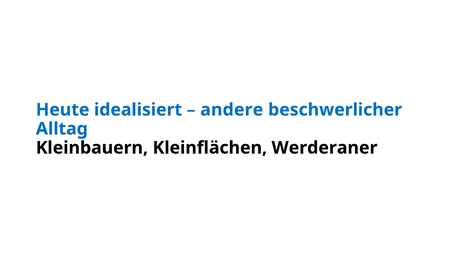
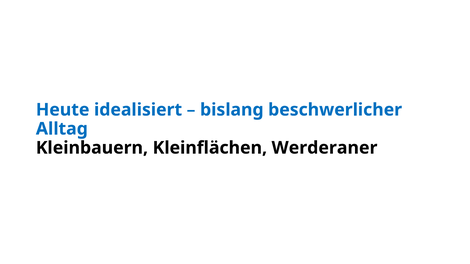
andere: andere -> bislang (232, 110)
